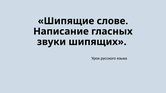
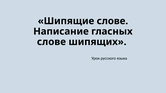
звуки: звуки -> слове (51, 42)
